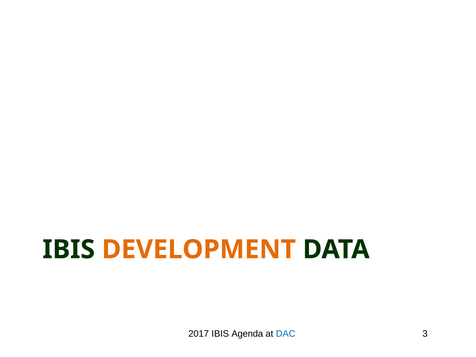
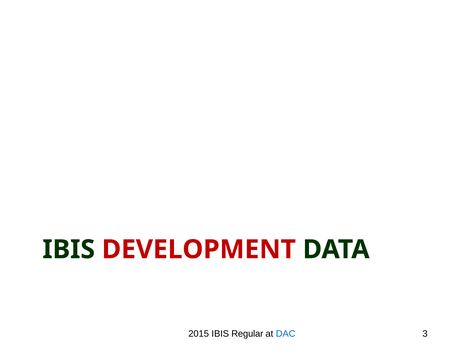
DEVELOPMENT colour: orange -> red (199, 249)
2017: 2017 -> 2015 (199, 334)
Agenda: Agenda -> Regular (247, 334)
